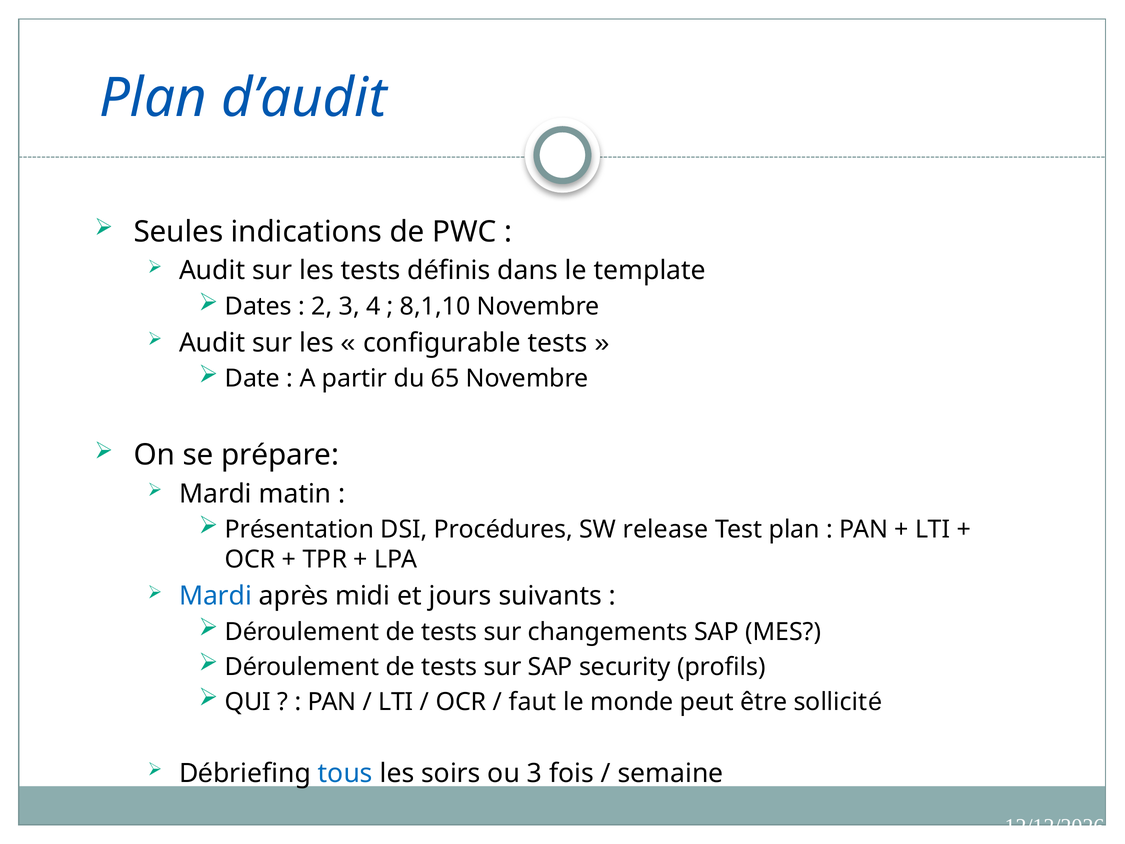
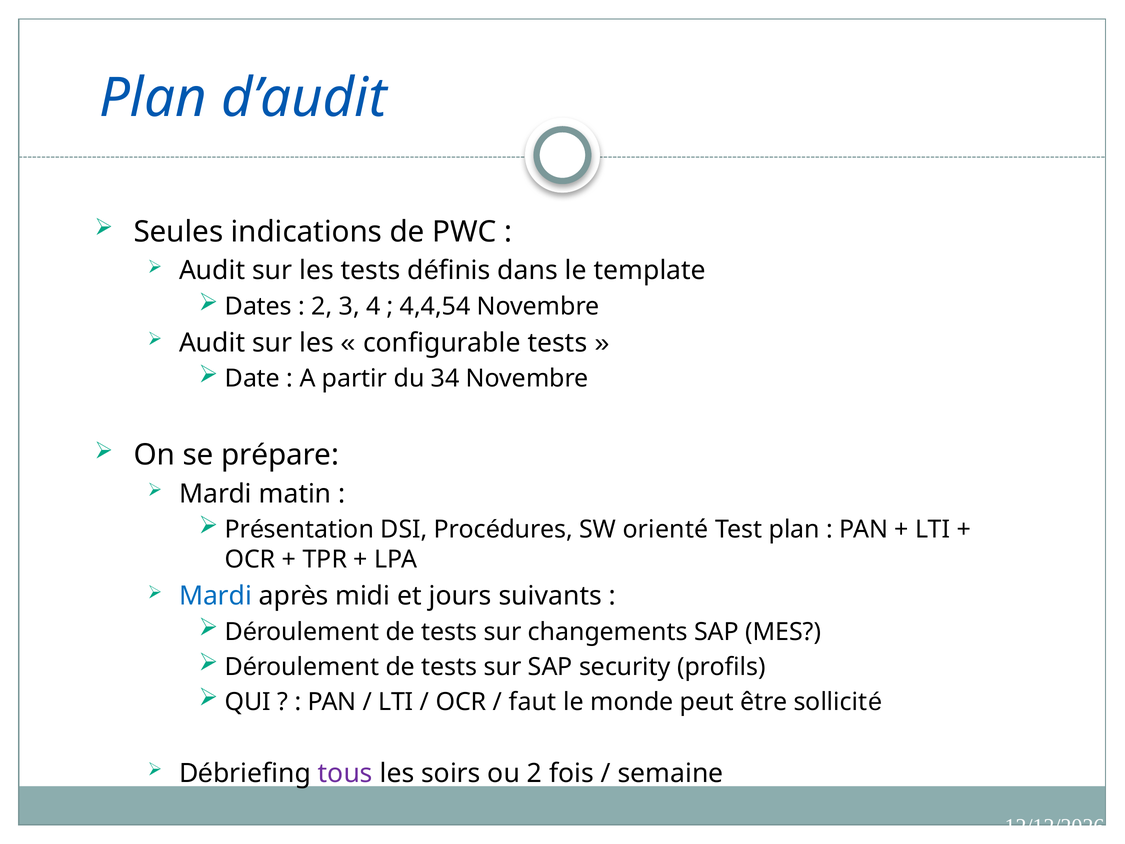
8,1,10: 8,1,10 -> 4,4,54 (435, 306)
65: 65 -> 34 (445, 379)
release: release -> orienté (666, 529)
tous colour: blue -> purple (345, 773)
ou 3: 3 -> 2 (534, 773)
